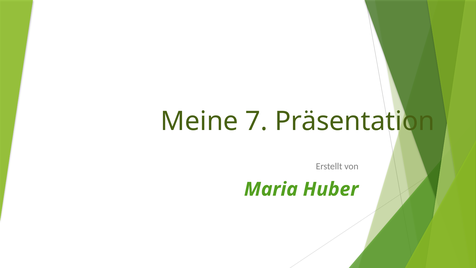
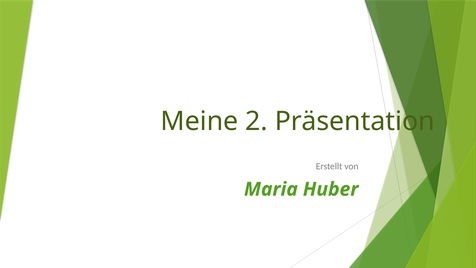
7: 7 -> 2 (257, 121)
